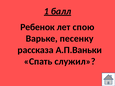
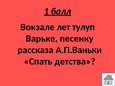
Ребенок: Ребенок -> Вокзале (37, 27)
спою: спою -> тулуп (84, 27)
служил: служил -> детства (75, 62)
